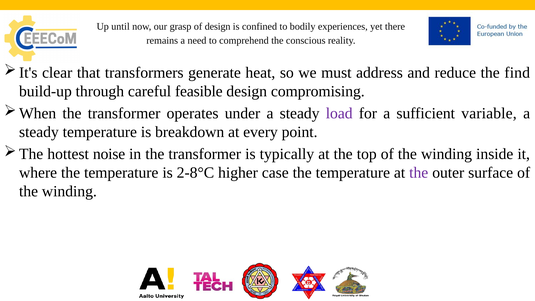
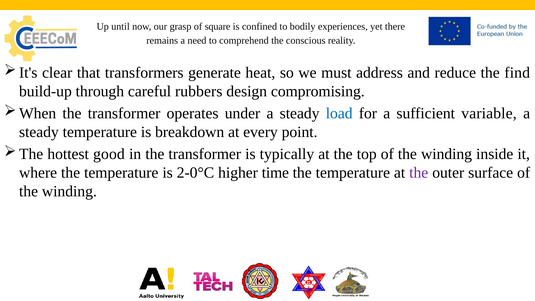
of design: design -> square (218, 27)
feasible: feasible -> rubbers (199, 91)
load colour: purple -> blue (339, 113)
noise: noise -> good (109, 154)
2-8°C: 2-8°C -> 2-0°C (195, 173)
case: case -> time (275, 173)
